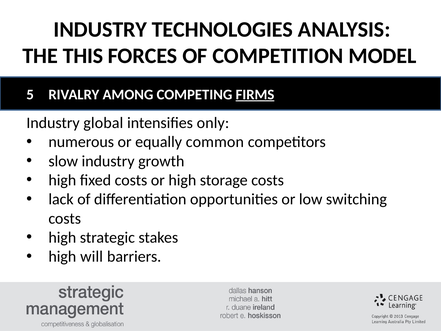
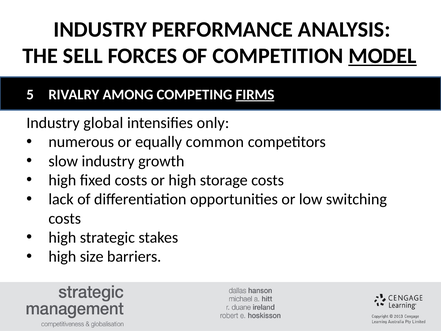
TECHNOLOGIES: TECHNOLOGIES -> PERFORMANCE (222, 29)
THIS: THIS -> SELL (83, 56)
MODEL underline: none -> present (383, 56)
will: will -> size (92, 256)
